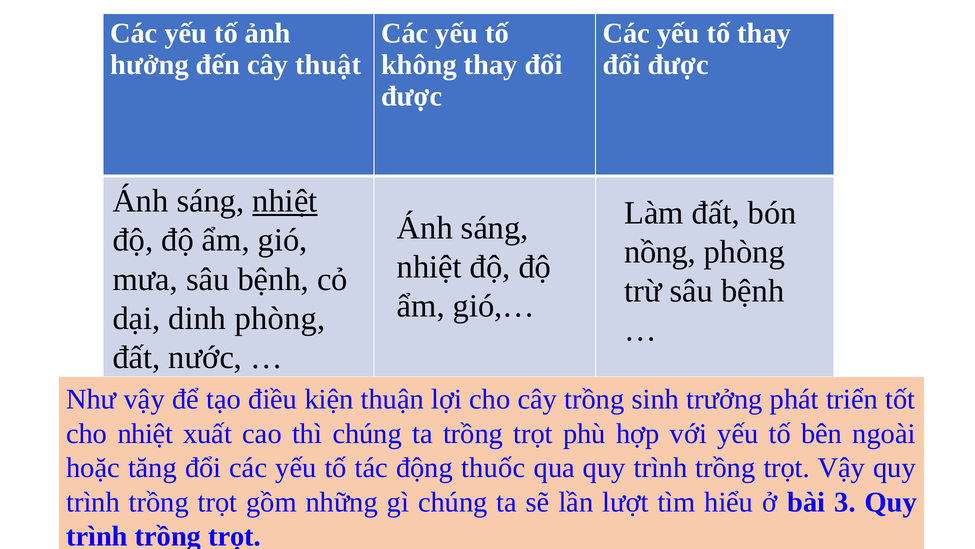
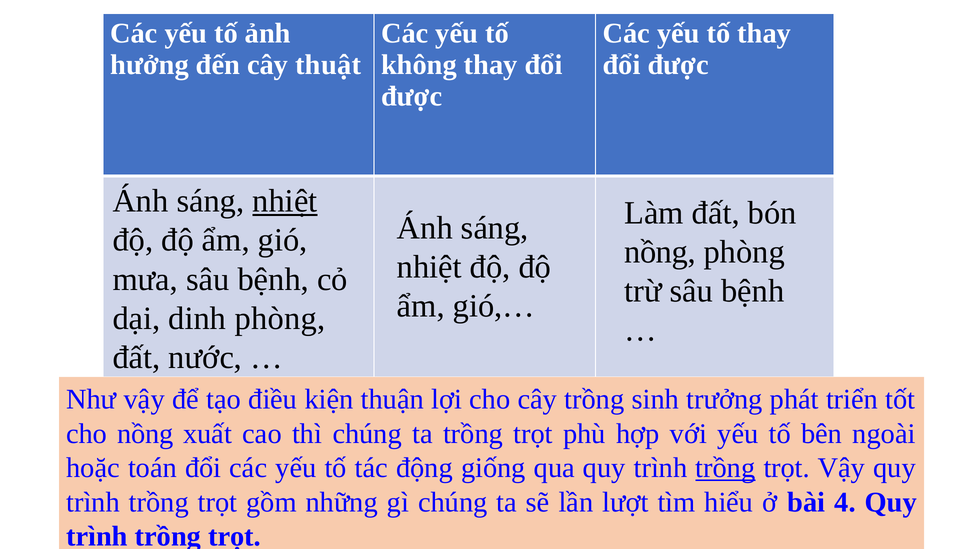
cho nhiệt: nhiệt -> nồng (145, 433)
tăng: tăng -> toán (152, 467)
thuốc: thuốc -> giống (493, 467)
trồng underline: none -> present (725, 467)
3: 3 -> 4 (845, 502)
